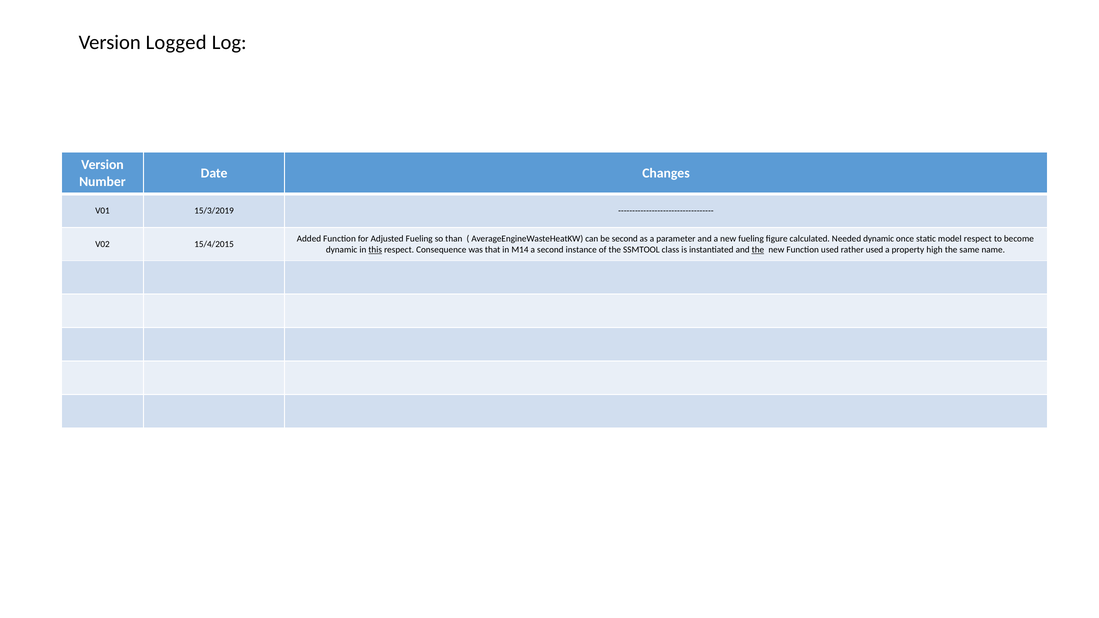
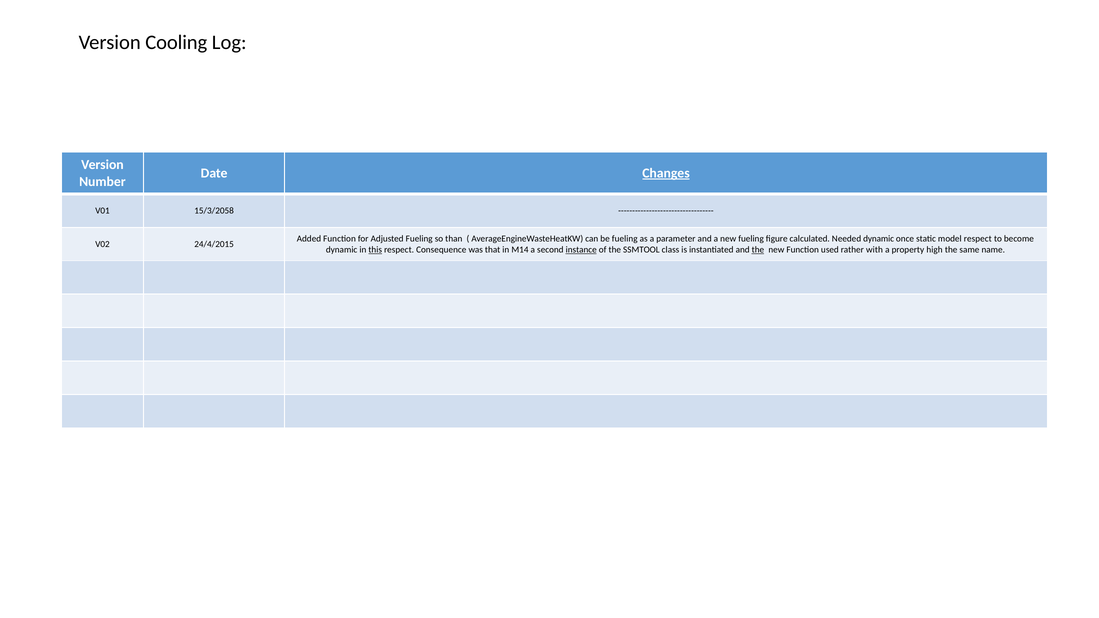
Logged: Logged -> Cooling (176, 42)
Changes underline: none -> present (666, 173)
15/3/2019: 15/3/2019 -> 15/3/2058 (214, 211)
be second: second -> fueling (625, 239)
15/4/2015: 15/4/2015 -> 24/4/2015 (214, 244)
instance underline: none -> present (581, 250)
rather used: used -> with (874, 250)
